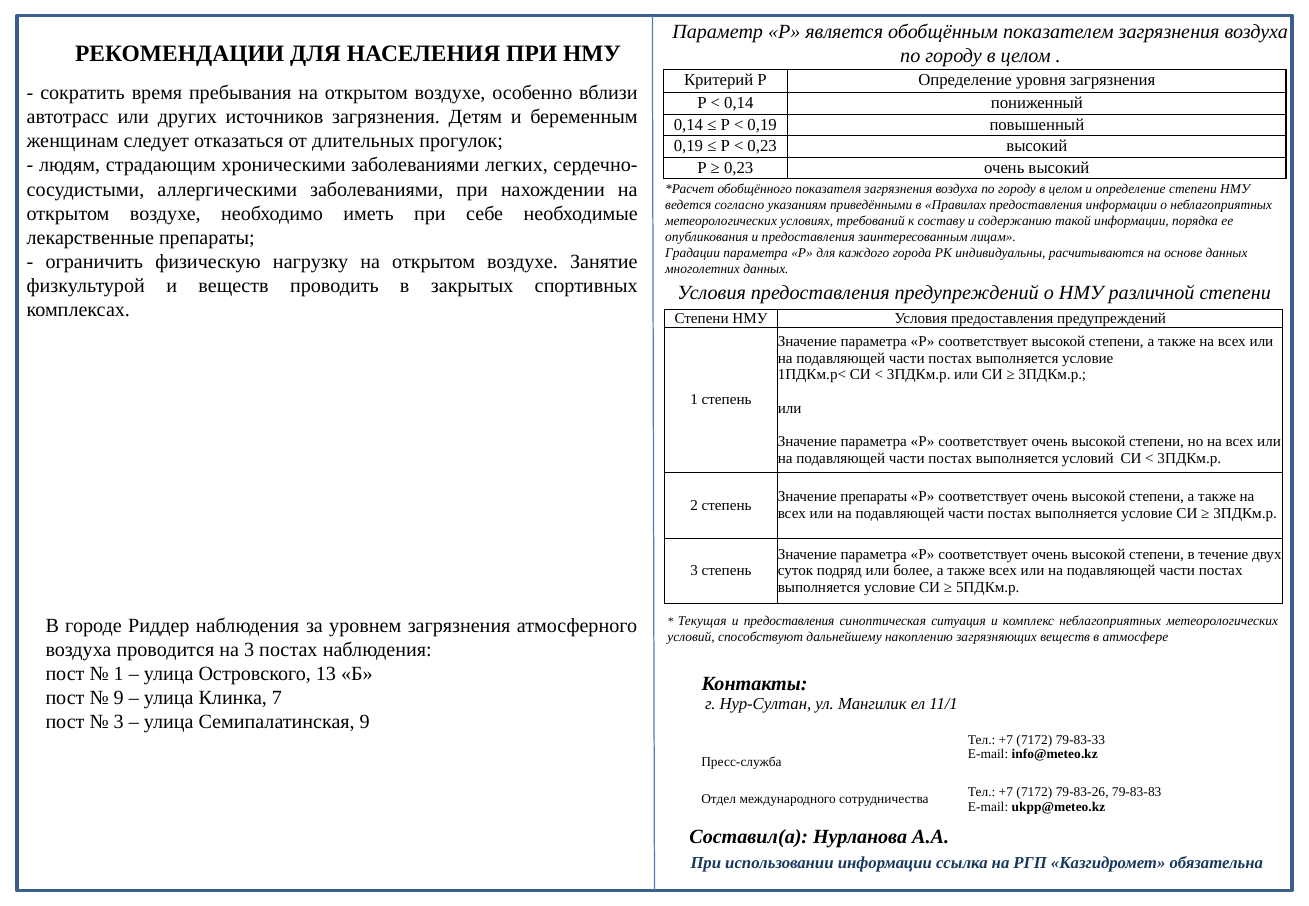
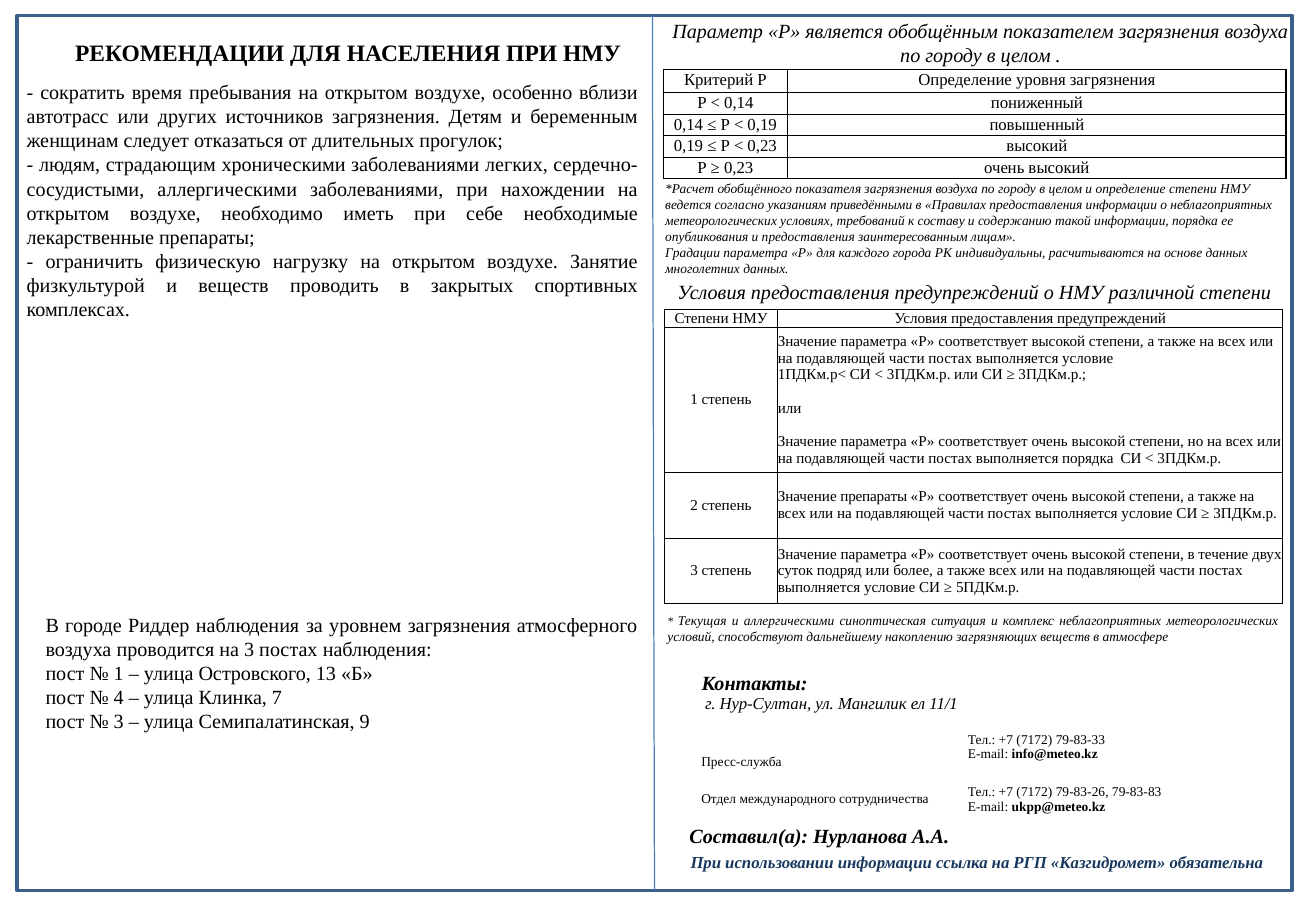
выполняется условий: условий -> порядка (1088, 459)
Текущая и предоставления: предоставления -> аллергическими (789, 622)
9: 9 -> 4 (119, 698)
